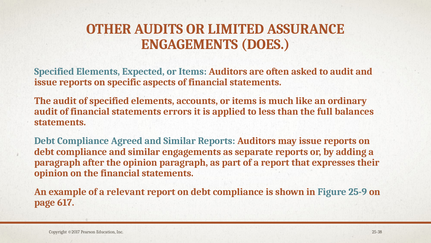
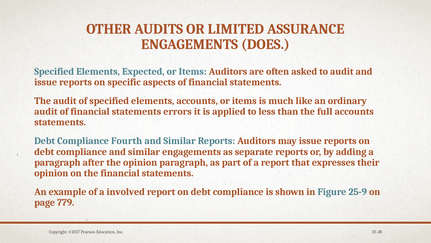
full balances: balances -> accounts (354, 111)
Agreed: Agreed -> Fourth (127, 141)
relevant: relevant -> involved (126, 191)
617: 617 -> 779 (66, 202)
